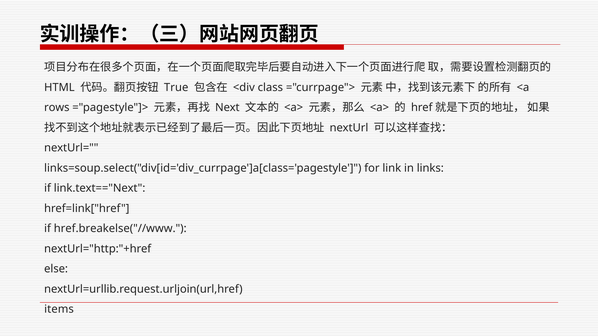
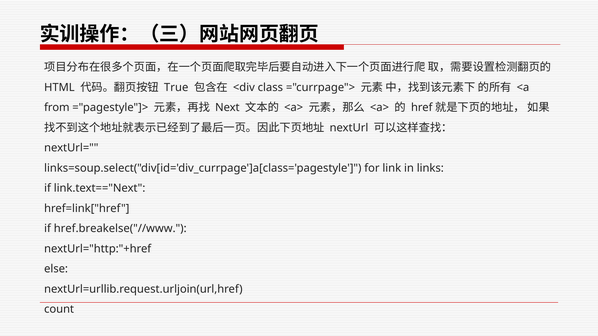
rows: rows -> from (57, 108)
items: items -> count (59, 310)
